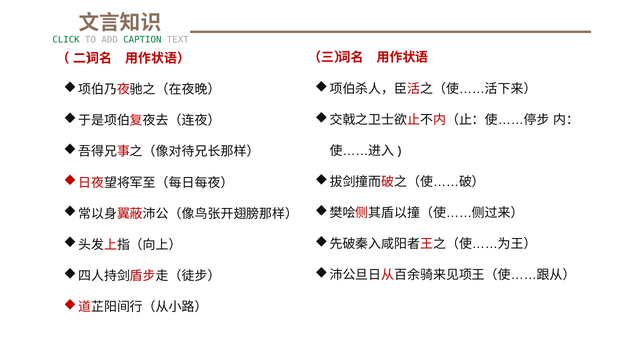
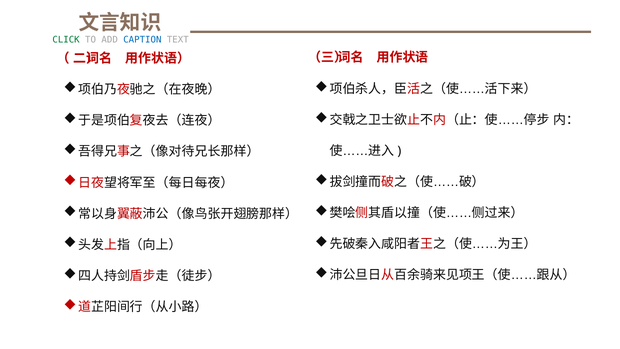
CAPTION colour: green -> blue (142, 40)
